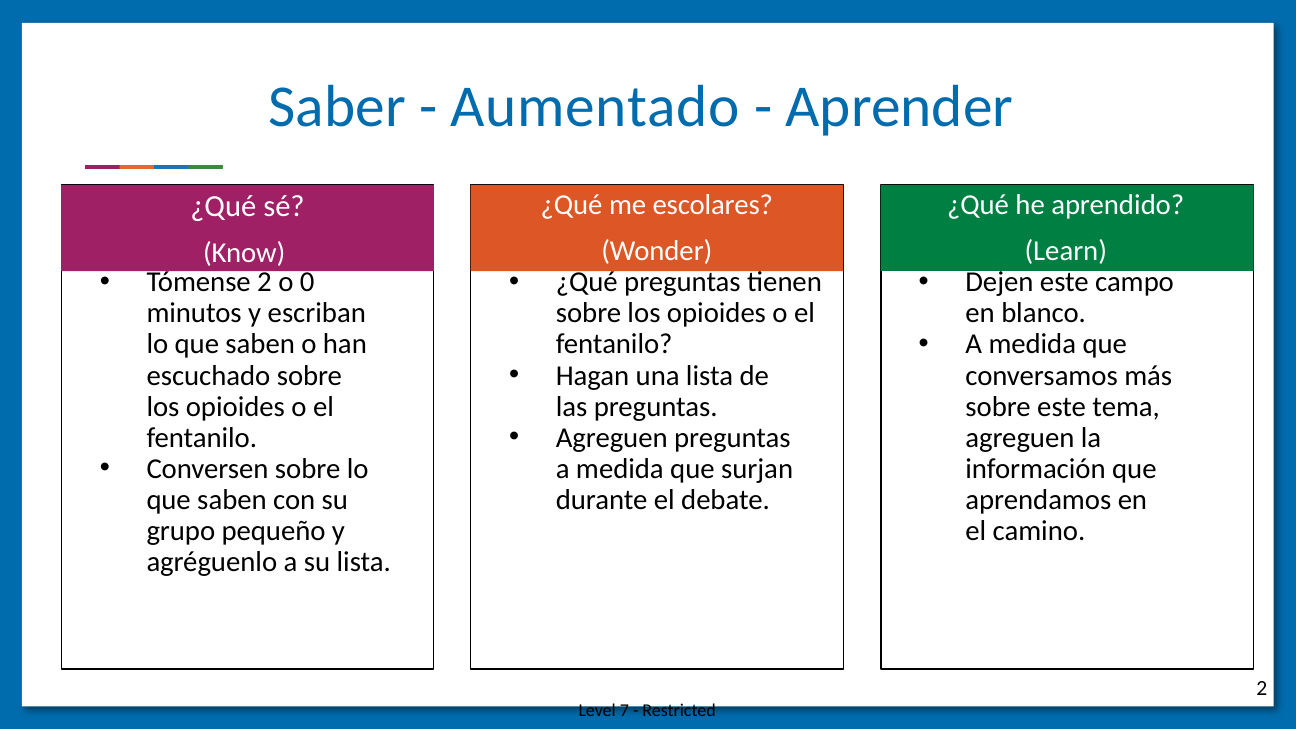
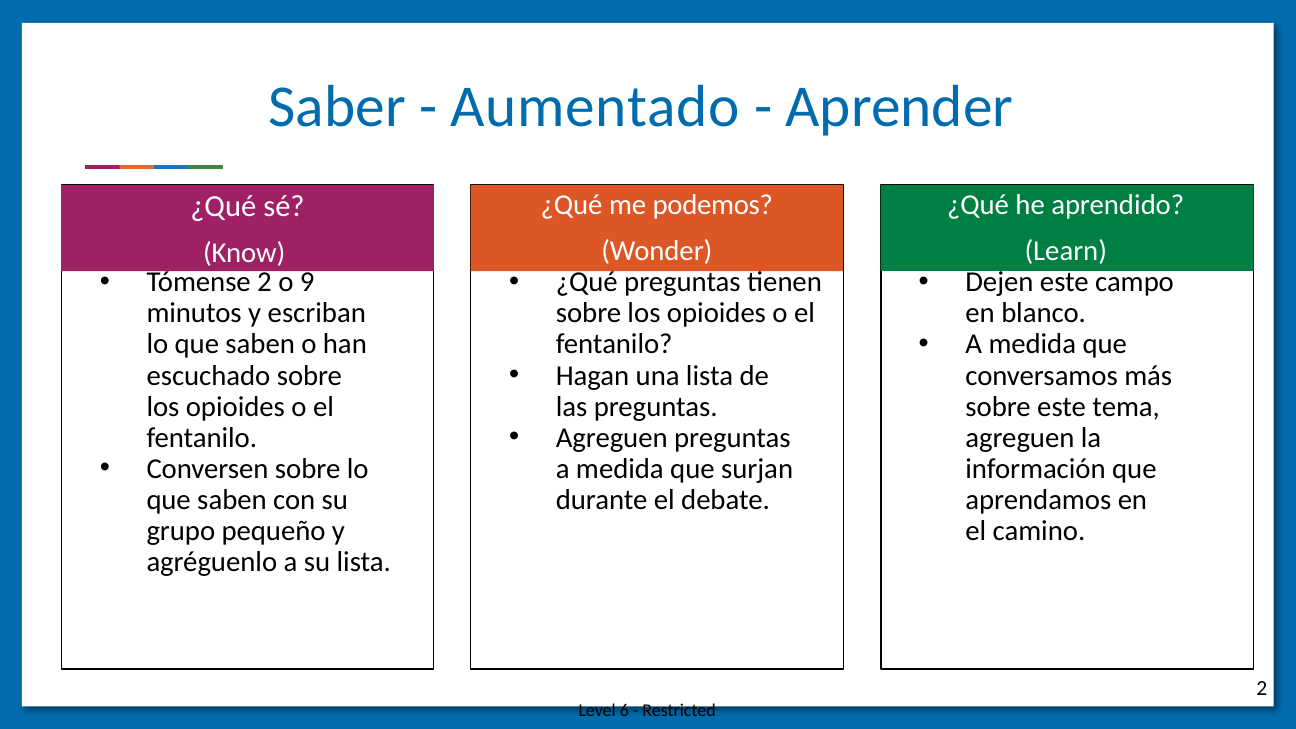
escolares: escolares -> podemos (713, 205)
0: 0 -> 9 (307, 282)
7: 7 -> 6 (624, 710)
